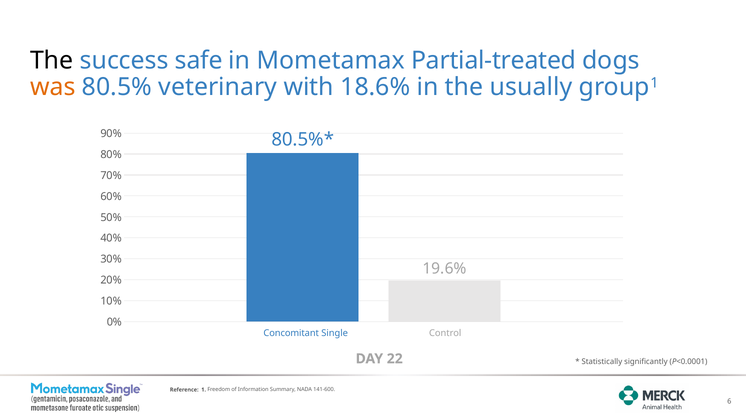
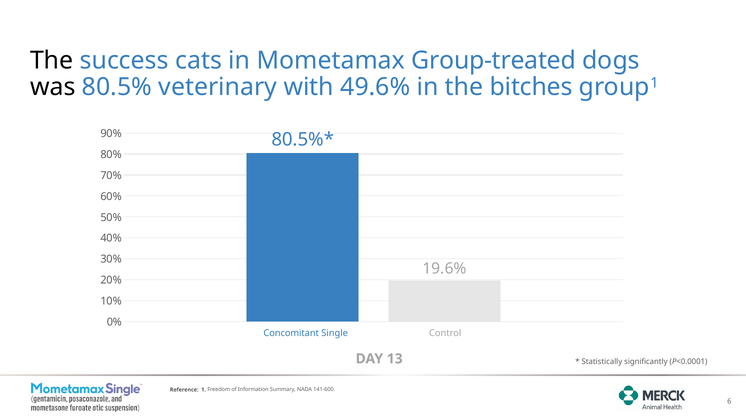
safe: safe -> cats (199, 60)
Partial-treated: Partial-treated -> Group-treated (494, 60)
was colour: orange -> black (53, 87)
18.6%: 18.6% -> 49.6% (375, 87)
usually: usually -> bitches (531, 87)
22: 22 -> 13 (395, 358)
